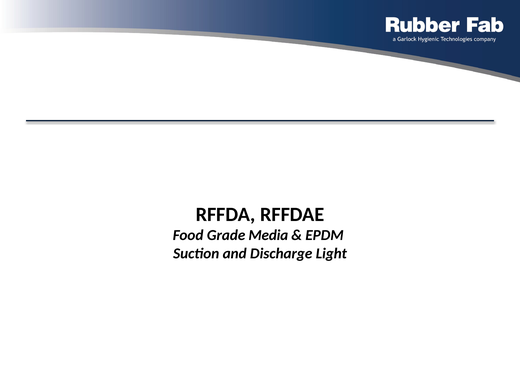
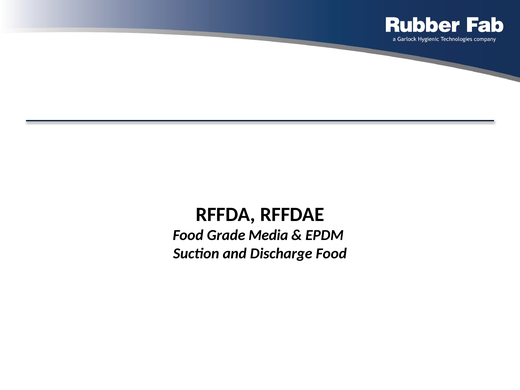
Discharge Light: Light -> Food (331, 254)
